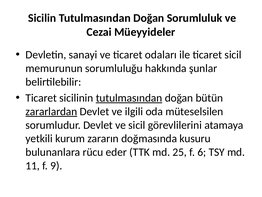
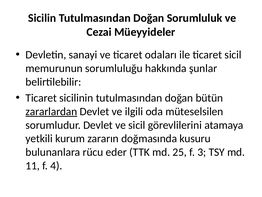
tutulmasından underline: present -> none (129, 98)
6: 6 -> 3 (202, 152)
9: 9 -> 4 (56, 165)
